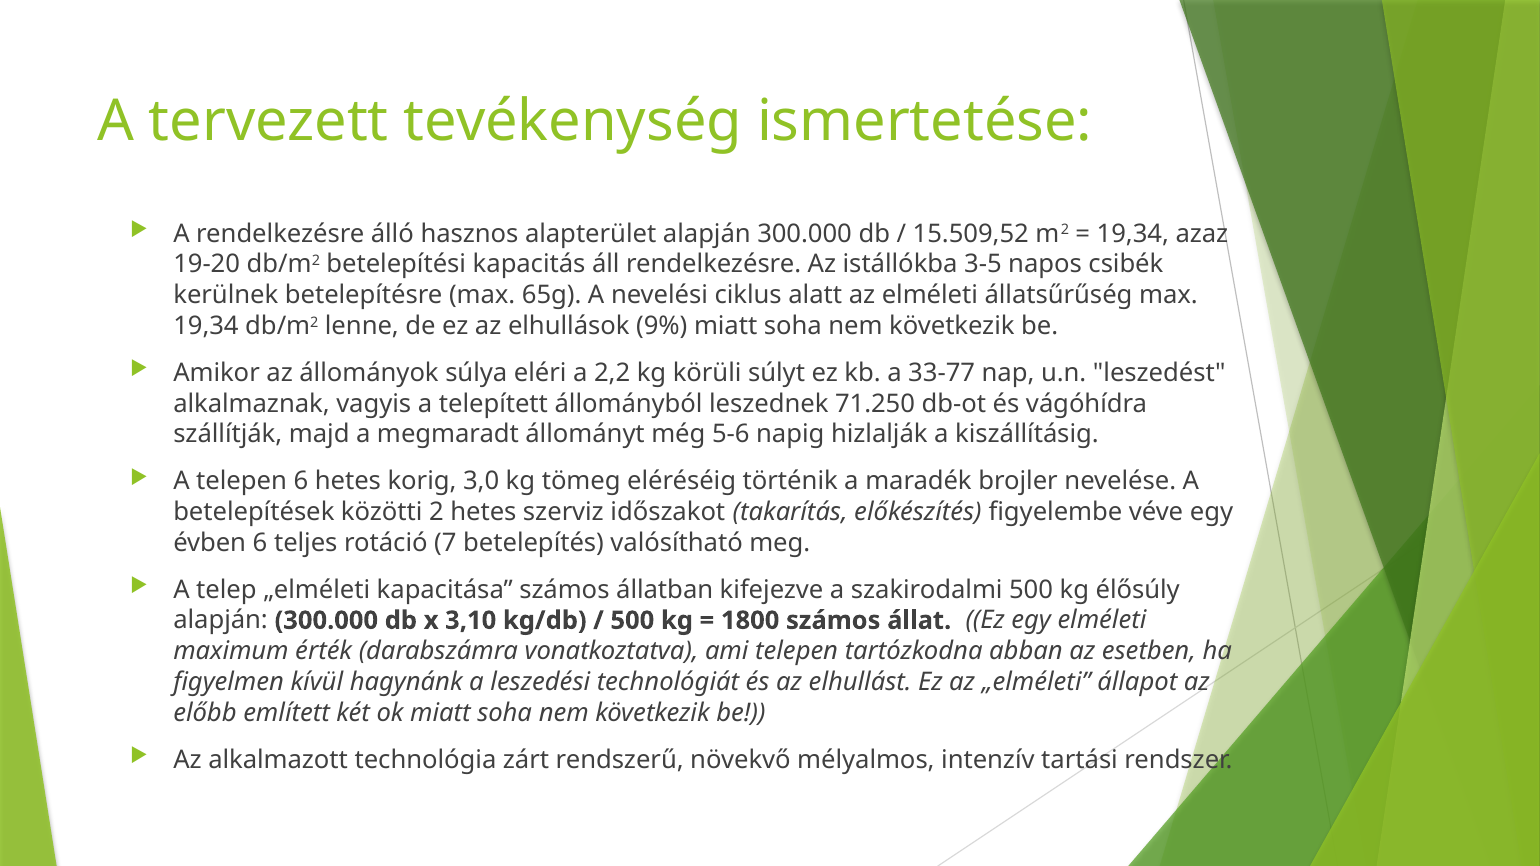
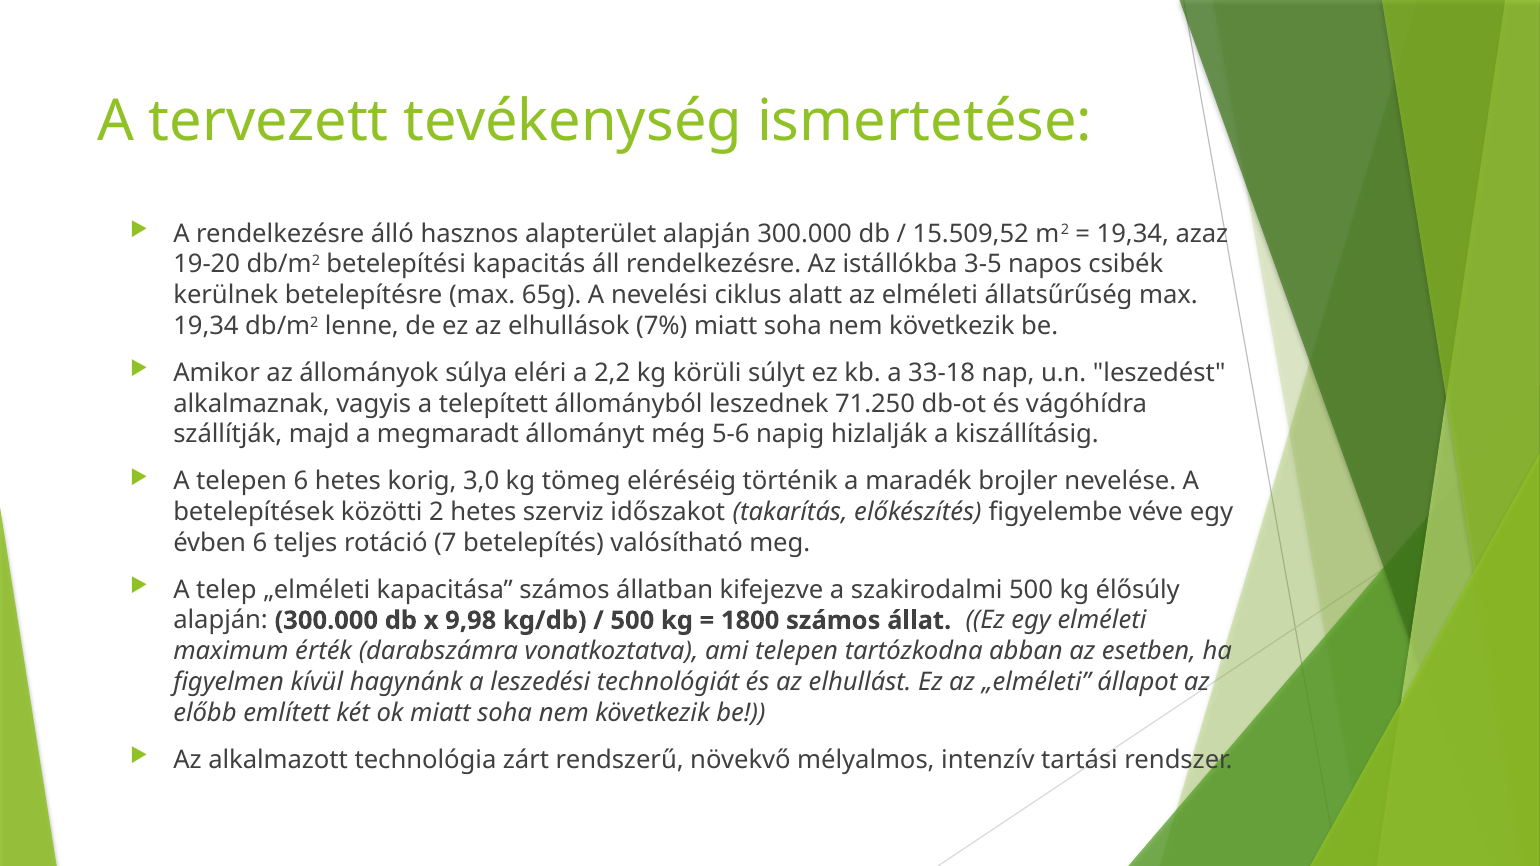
9%: 9% -> 7% (662, 326)
33-77: 33-77 -> 33-18 (942, 373)
3,10: 3,10 -> 9,98 (471, 621)
